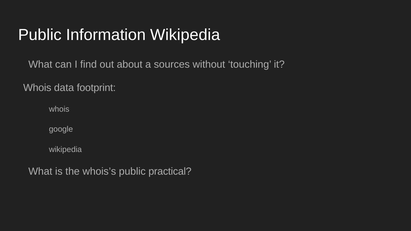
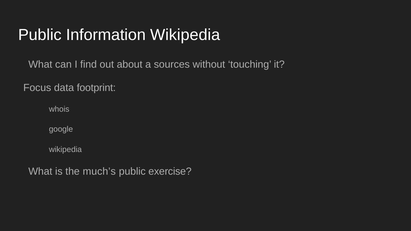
Whois: Whois -> Focus (37, 88)
whois’s: whois’s -> much’s (99, 172)
practical: practical -> exercise (170, 172)
